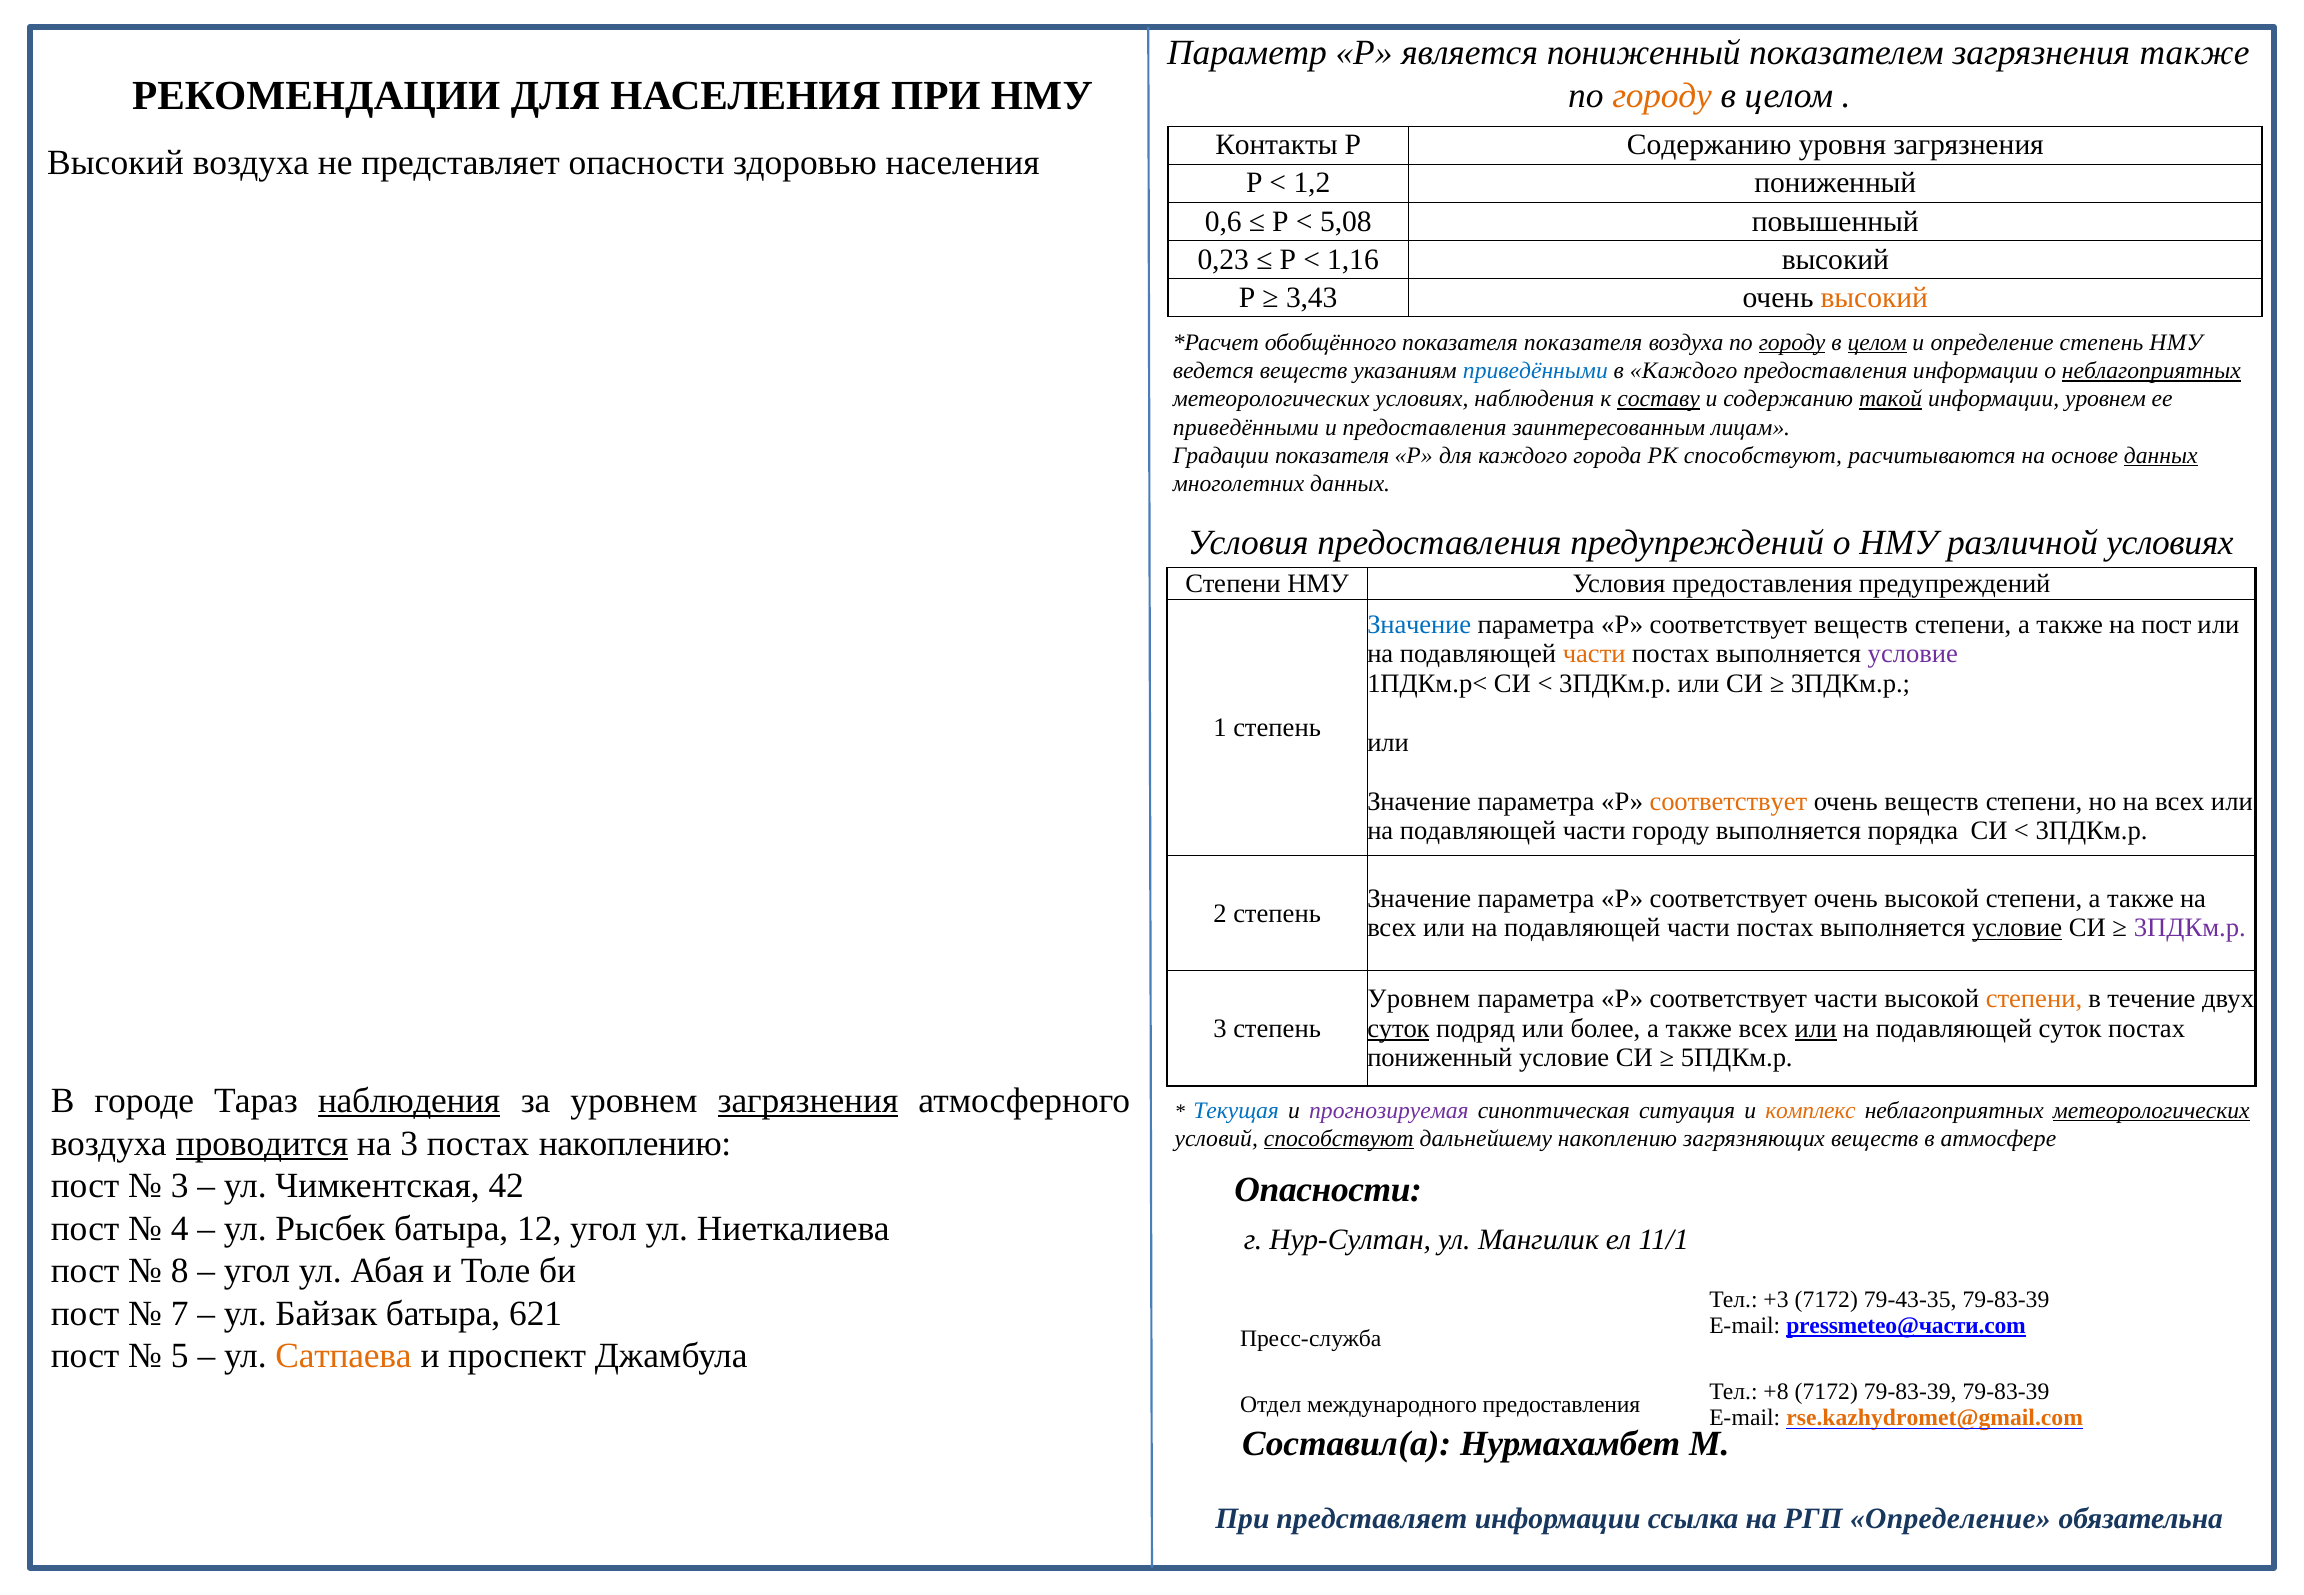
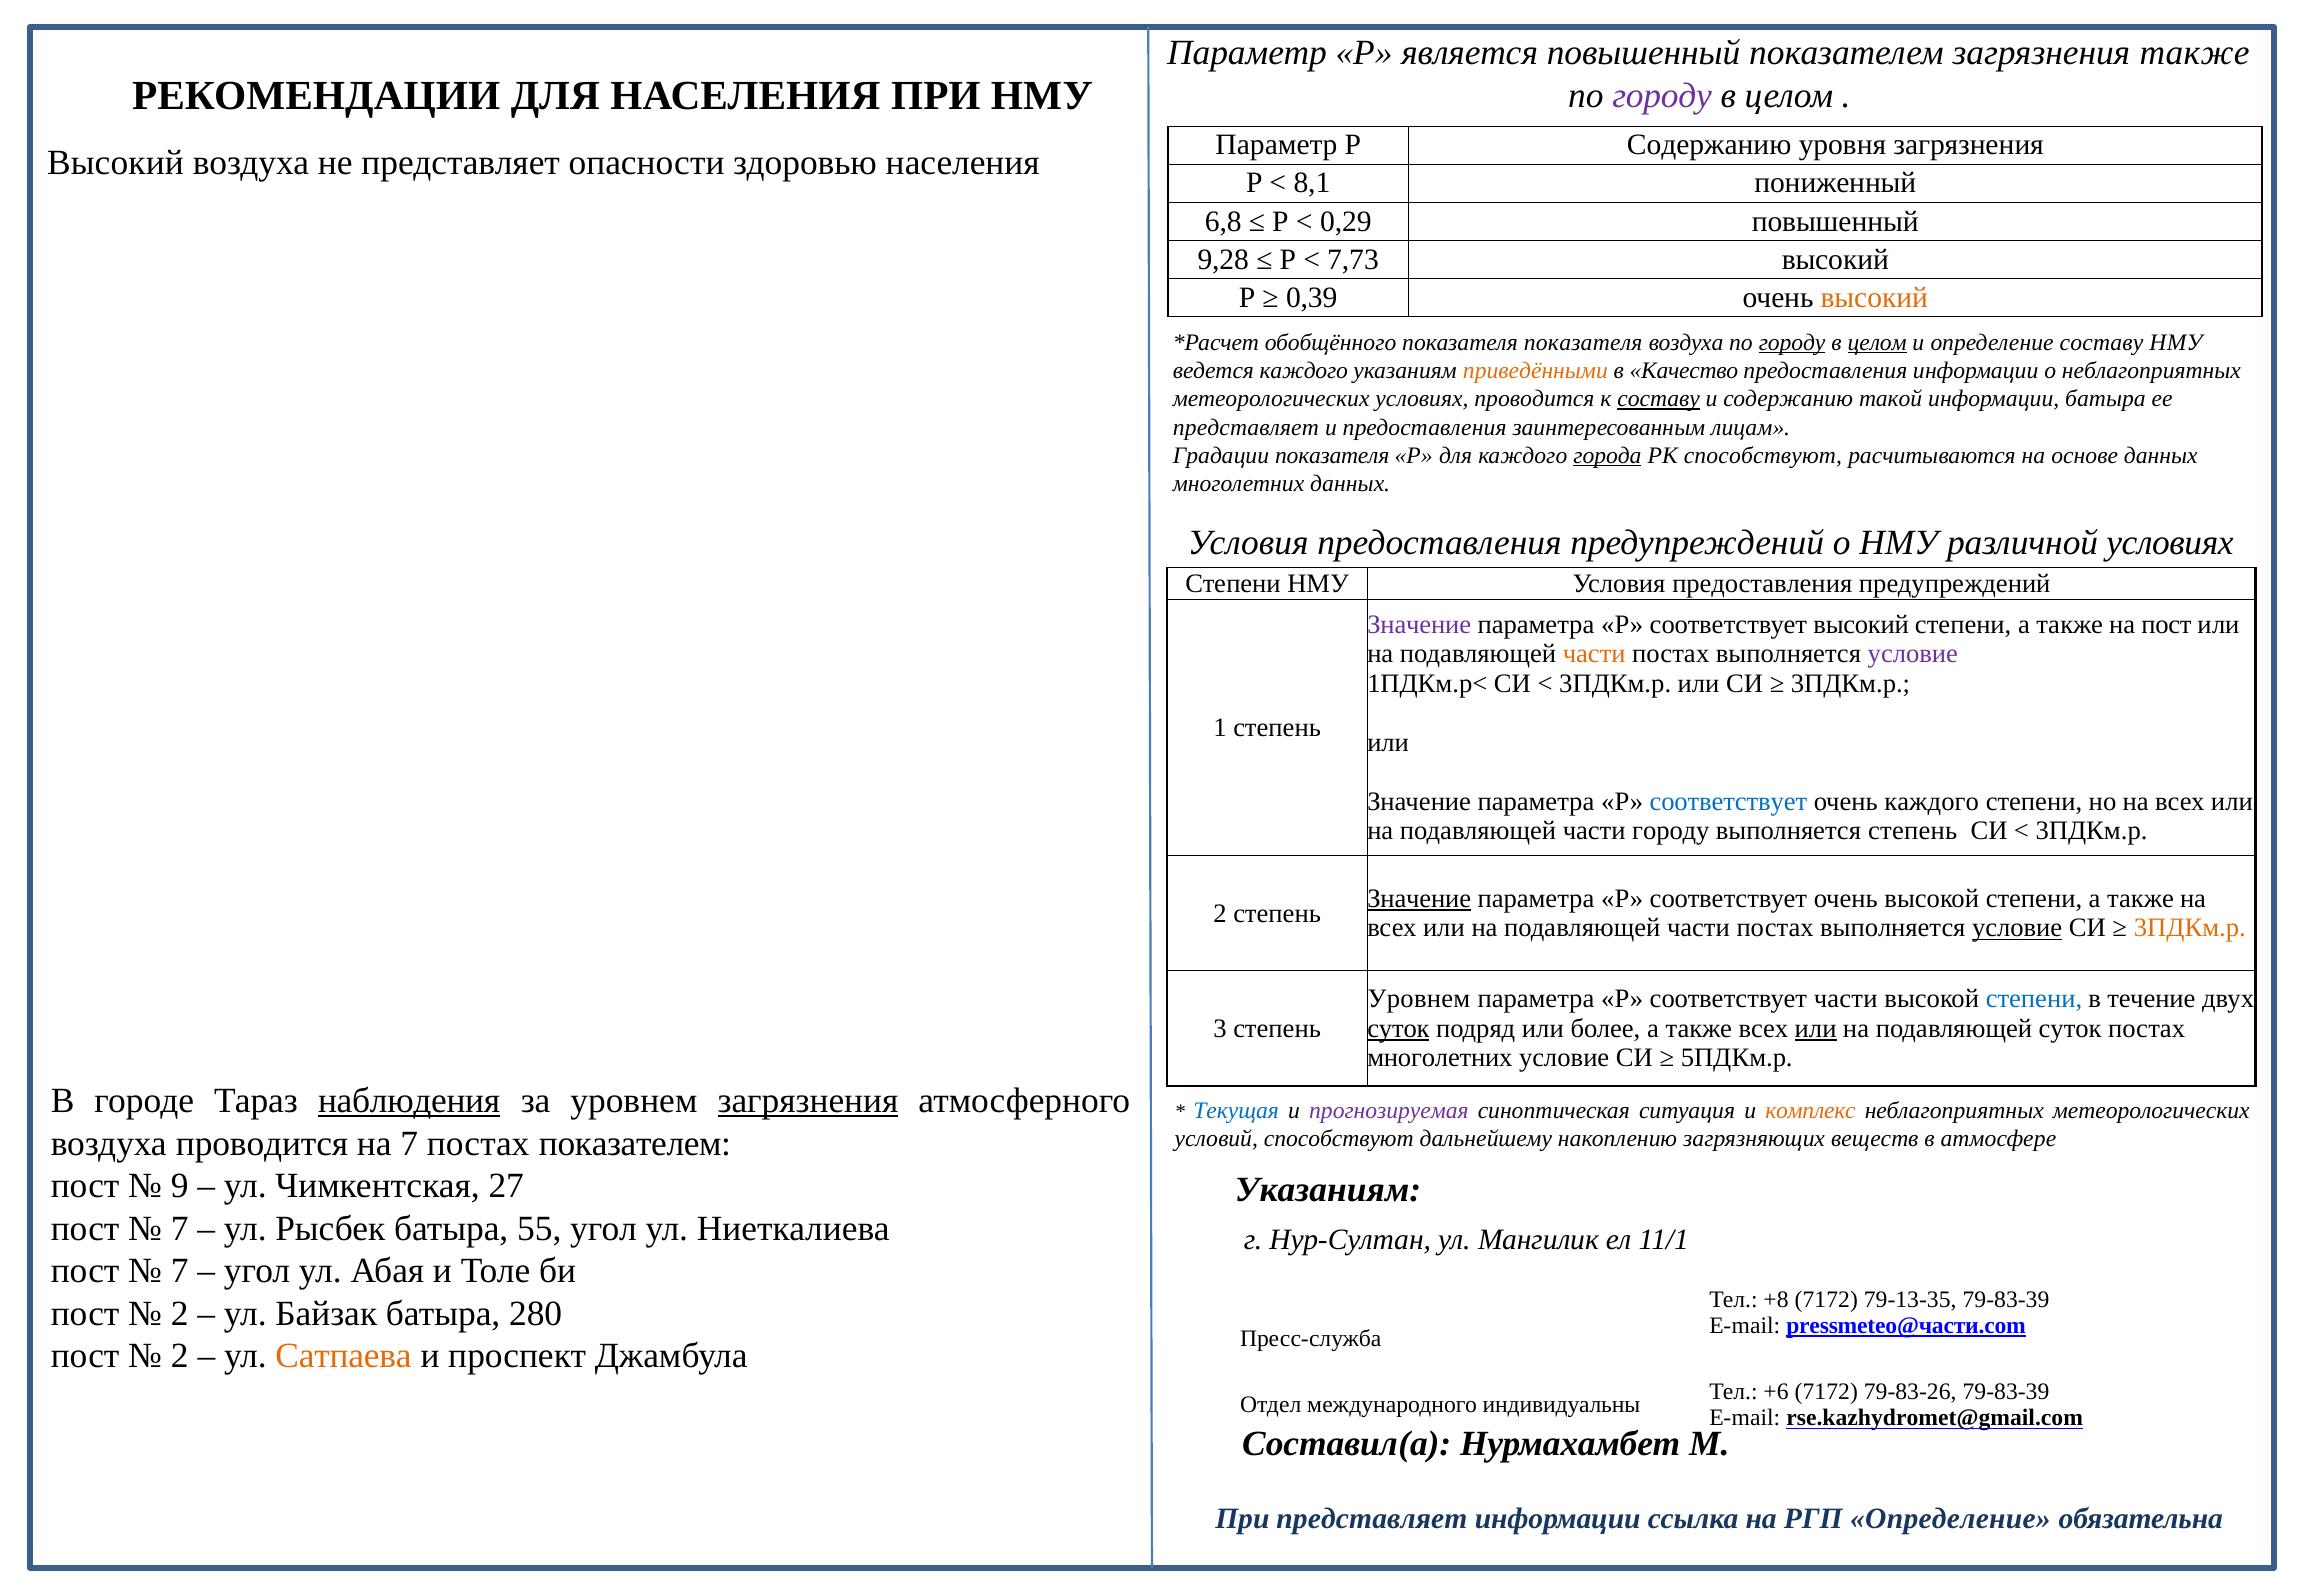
является пониженный: пониженный -> повышенный (1644, 53)
городу colour: orange -> purple (1662, 96)
Контакты: Контакты -> Параметр (1276, 145)
1,2: 1,2 -> 8,1 (1312, 183)
0,6: 0,6 -> 6,8 (1223, 221)
5,08: 5,08 -> 0,29 (1346, 221)
0,23: 0,23 -> 9,28 (1223, 259)
1,16: 1,16 -> 7,73 (1353, 259)
3,43: 3,43 -> 0,39 (1312, 297)
определение степень: степень -> составу (2101, 342)
ведется веществ: веществ -> каждого (1304, 371)
приведёнными colour: blue -> orange (1535, 371)
в Каждого: Каждого -> Качество (1684, 371)
неблагоприятных underline: present -> none (2151, 371)
условиях наблюдения: наблюдения -> проводится (1534, 399)
такой underline: present -> none (1891, 399)
информации уровнем: уровнем -> батыра (2105, 399)
приведёнными: приведёнными -> представляет (1246, 427)
города underline: none -> present (1607, 456)
данных underline: present -> none (2161, 456)
Значение colour: blue -> purple (1419, 625)
соответствует веществ: веществ -> высокий (1861, 625)
соответствует colour: orange -> blue (1728, 801)
очень веществ: веществ -> каждого (1932, 801)
выполняется порядка: порядка -> степень (1913, 831)
Значение underline: none -> present (1419, 899)
3ПДКм.р colour: purple -> orange (2190, 928)
степени colour: orange -> blue (2034, 999)
пониженный: пониженный -> многолетних (1440, 1058)
метеорологических underline: present -> none (2151, 1110)
проводится underline: present -> none (262, 1144)
на 3: 3 -> 7 (409, 1144)
постах накоплению: накоплению -> показателем (635, 1144)
способствуют underline: present -> none (1339, 1139)
3: 3 -> 9 (180, 1186)
42: 42 -> 27 (506, 1186)
Опасности: Опасности -> Указаниям (1328, 1190)
4: 4 -> 7 (180, 1229)
12: 12 -> 55 (539, 1229)
8: 8 -> 7 (180, 1271)
+3: +3 -> +8 (1776, 1299)
79-43-35: 79-43-35 -> 79-13-35 (1910, 1299)
7: 7 -> 2 (180, 1314)
621: 621 -> 280 (536, 1314)
5: 5 -> 2 (180, 1356)
+8: +8 -> +6 (1776, 1392)
7172 79-83-39: 79-83-39 -> 79-83-26 (1910, 1392)
международного предоставления: предоставления -> индивидуальны (1561, 1405)
rse.kazhydromet@gmail.com colour: orange -> black (1935, 1418)
